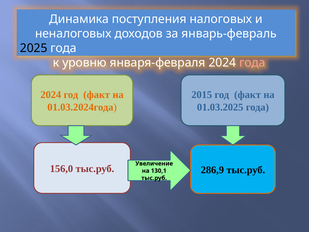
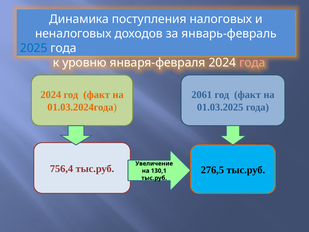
2025 colour: black -> blue (34, 48)
2015: 2015 -> 2061 (202, 95)
156,0: 156,0 -> 756,4 (61, 168)
286,9: 286,9 -> 276,5 (212, 170)
